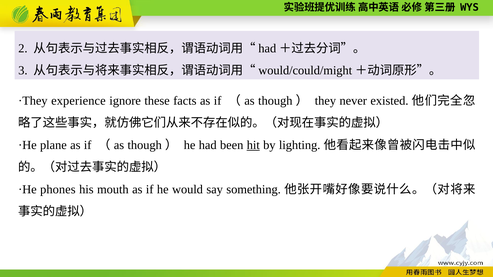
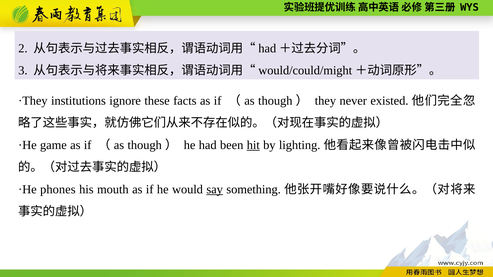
experience: experience -> institutions (78, 101)
plane: plane -> game (53, 145)
say underline: none -> present (215, 190)
